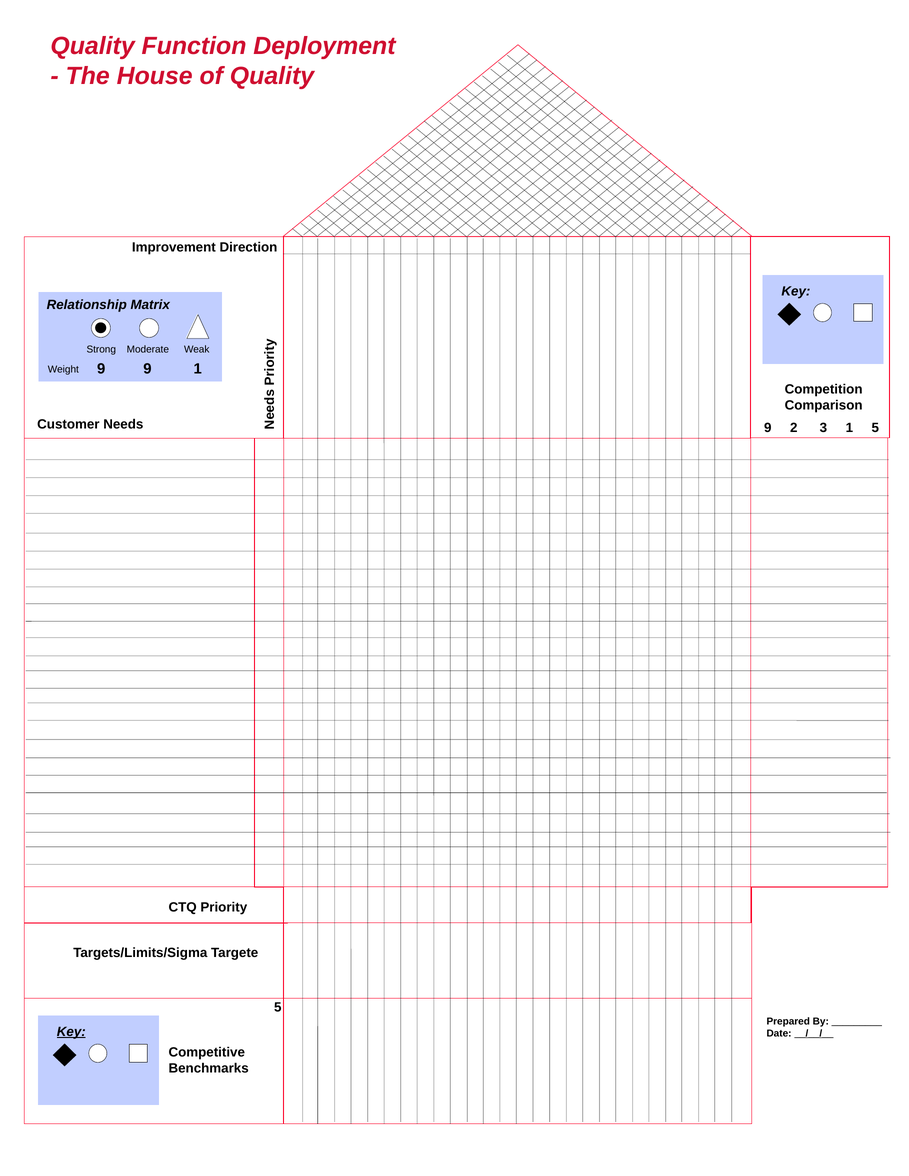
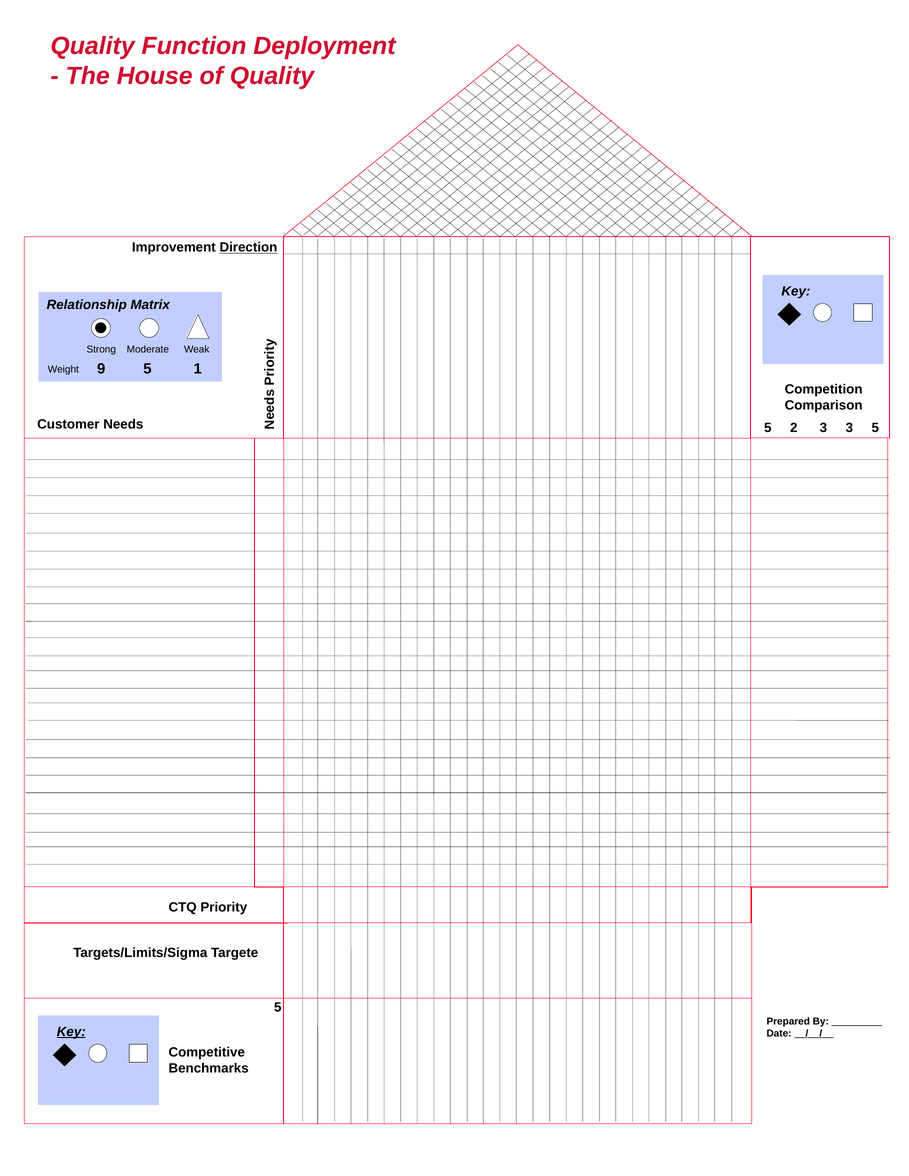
Direction underline: none -> present (248, 248)
9 9: 9 -> 5 (147, 369)
Needs 9: 9 -> 5 (768, 428)
3 1: 1 -> 3 (849, 428)
